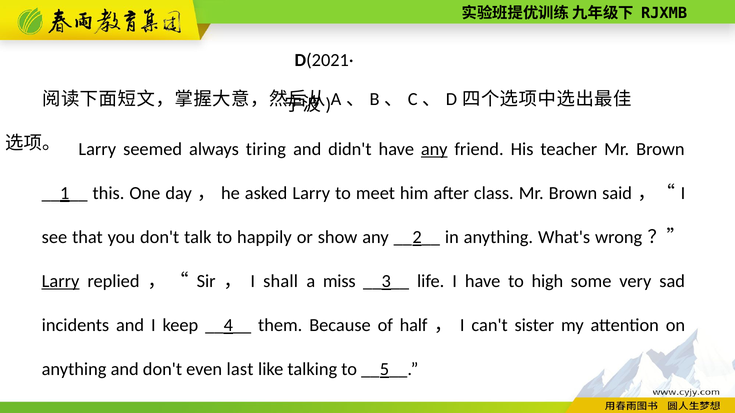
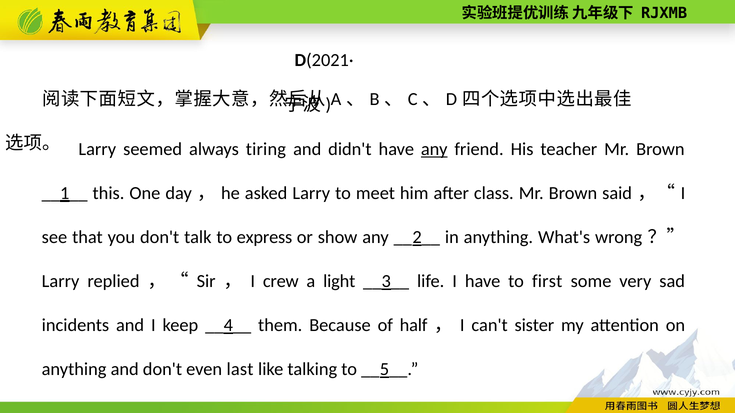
happily: happily -> express (265, 237)
Larry underline: present -> none (61, 282)
shall: shall -> crew (281, 282)
miss: miss -> light (339, 282)
high: high -> first (547, 282)
